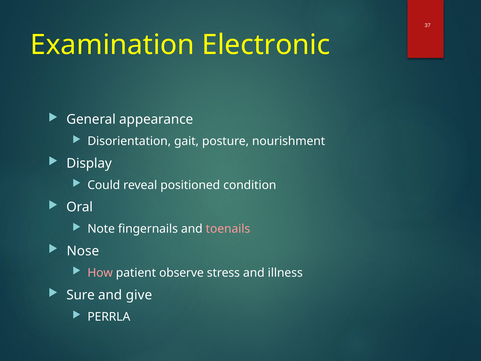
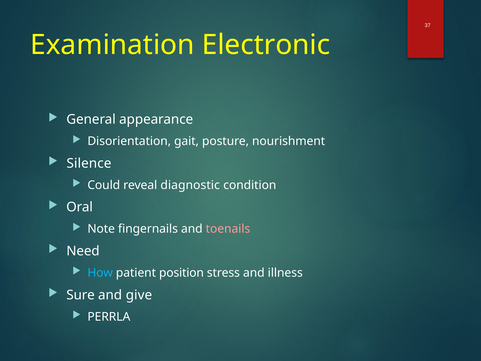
Display: Display -> Silence (89, 163)
positioned: positioned -> diagnostic (190, 185)
Nose: Nose -> Need (83, 251)
How colour: pink -> light blue (100, 273)
observe: observe -> position (181, 273)
